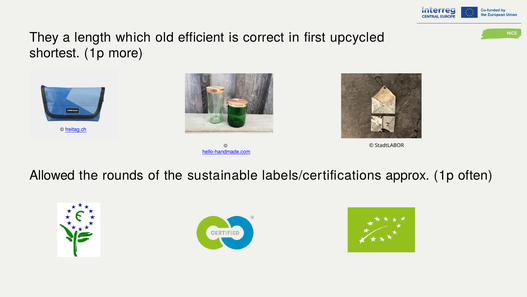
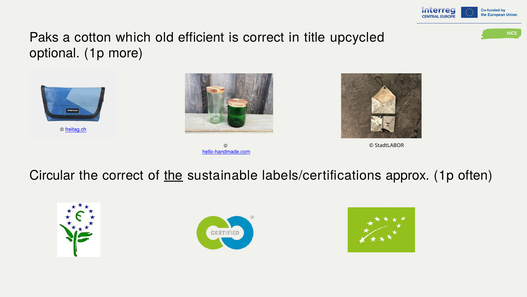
They: They -> Paks (44, 37)
length: length -> cotton (93, 37)
first: first -> title (315, 37)
shortest: shortest -> optional (55, 53)
Allowed: Allowed -> Circular (52, 175)
the rounds: rounds -> correct (123, 175)
the underline: none -> present (173, 175)
